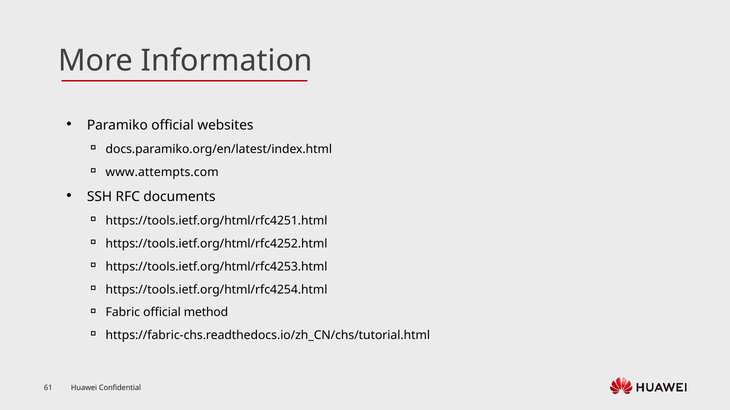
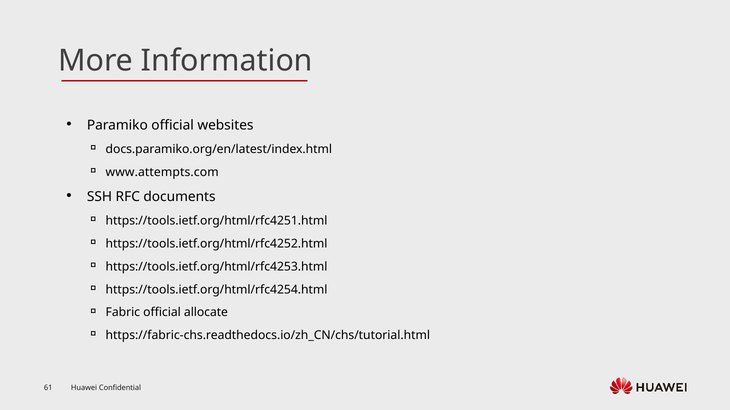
method: method -> allocate (206, 313)
